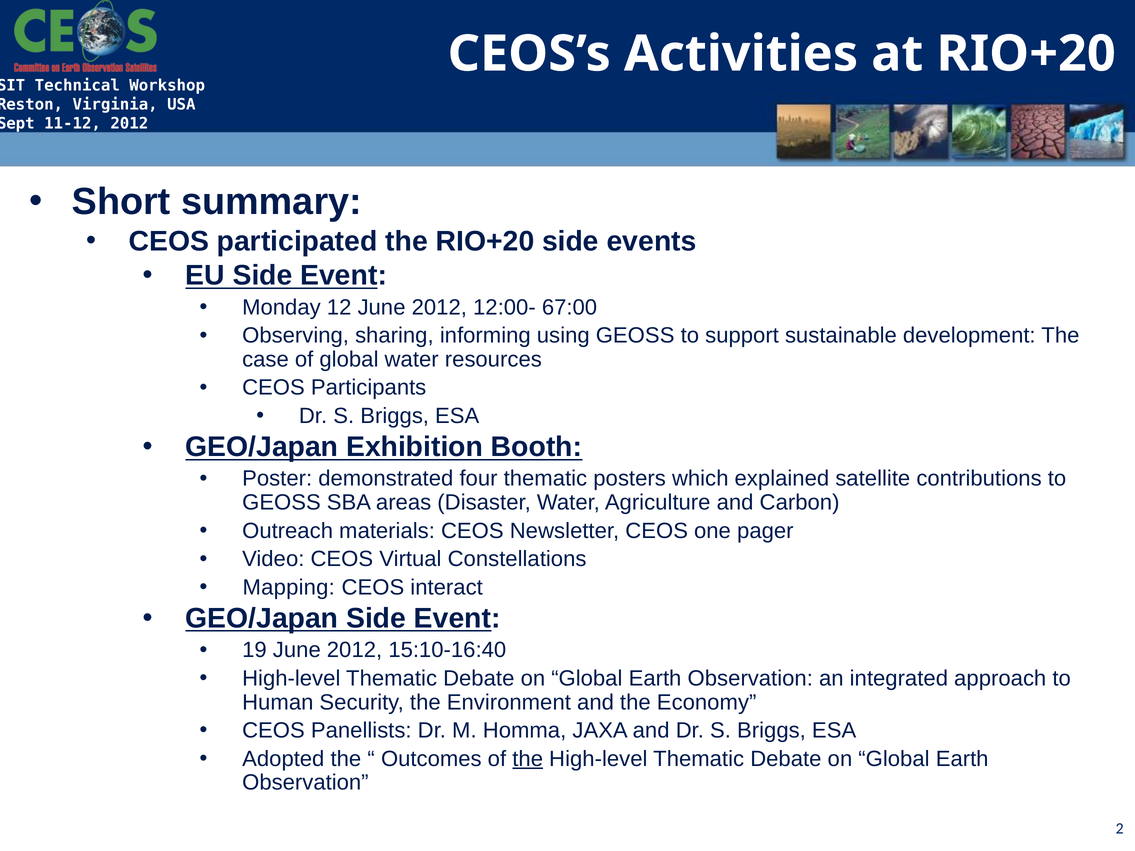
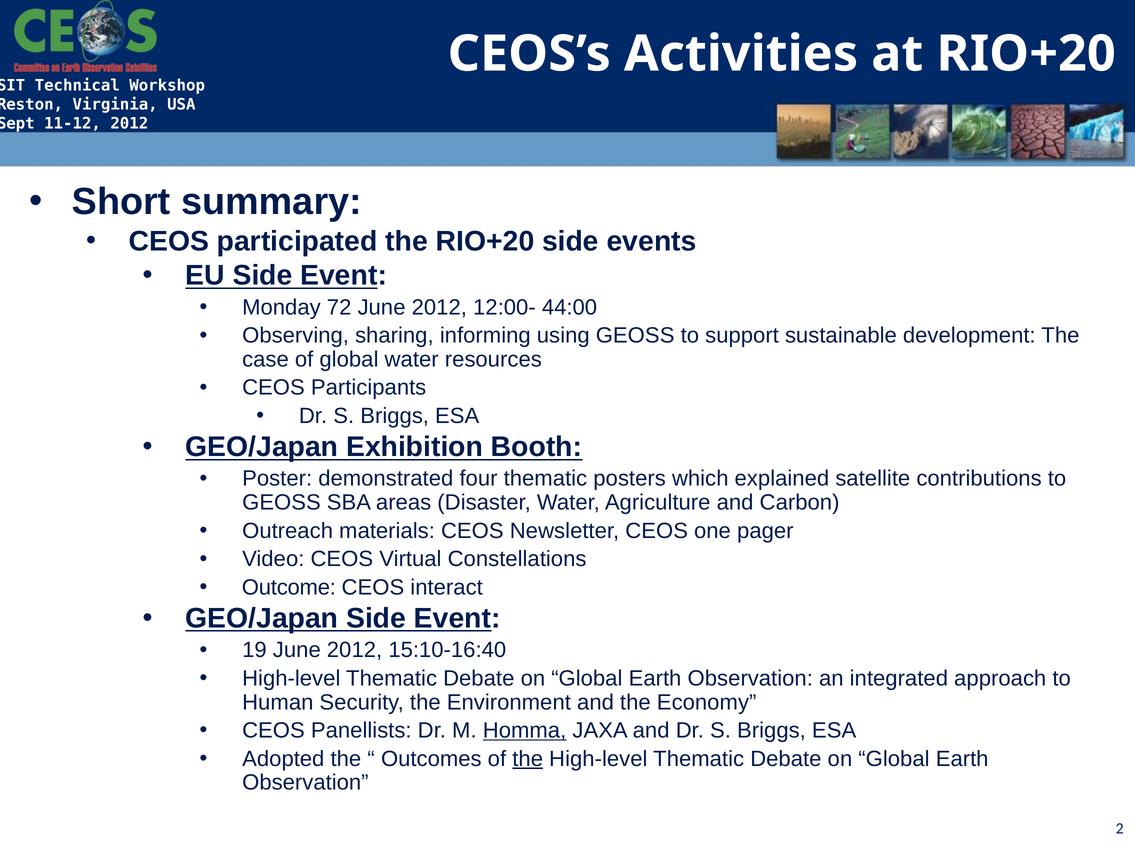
12: 12 -> 72 (339, 307)
67:00: 67:00 -> 44:00 (570, 307)
Mapping: Mapping -> Outcome (289, 588)
Homma underline: none -> present (525, 731)
